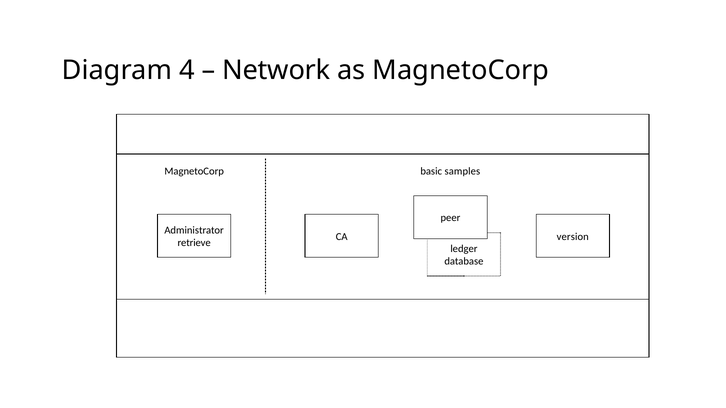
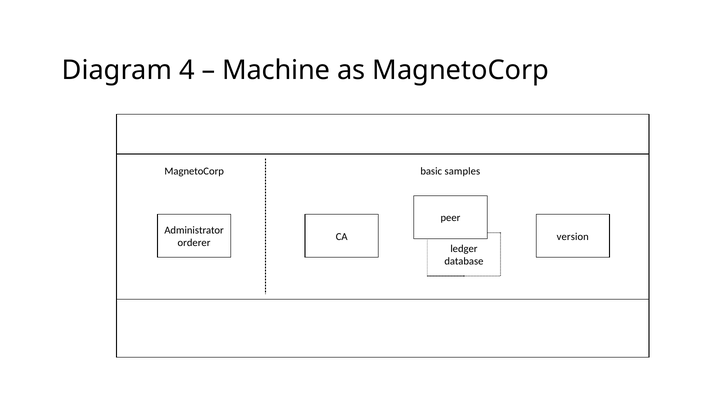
Network: Network -> Machine (276, 70)
retrieve: retrieve -> orderer (194, 243)
